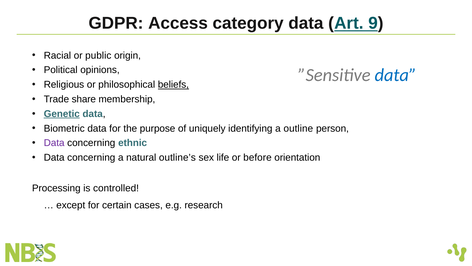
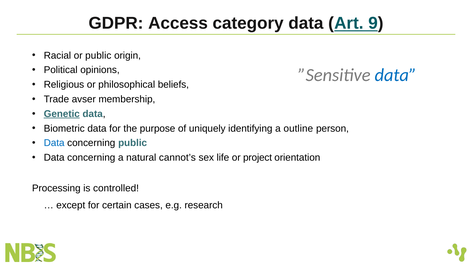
beliefs underline: present -> none (173, 85)
share: share -> avser (84, 99)
Data colour: purple -> blue (54, 143)
concerning ethnic: ethnic -> public (133, 143)
outline’s: outline’s -> cannot’s (177, 157)
before: before -> project (258, 157)
